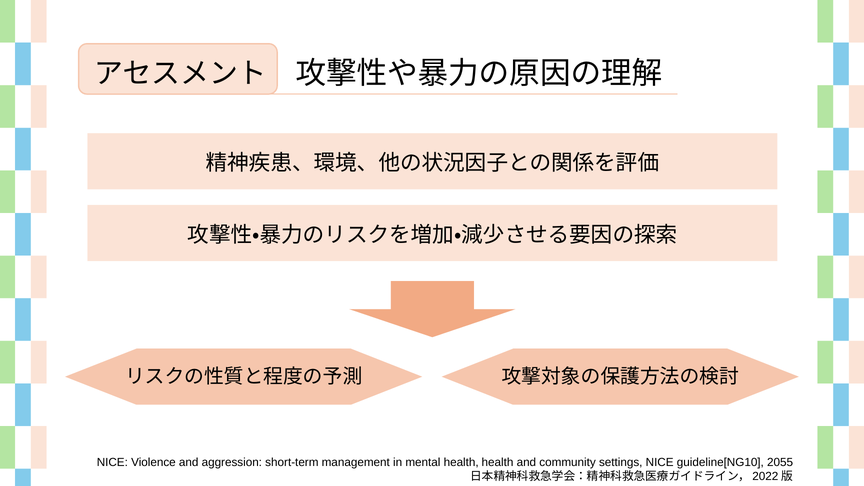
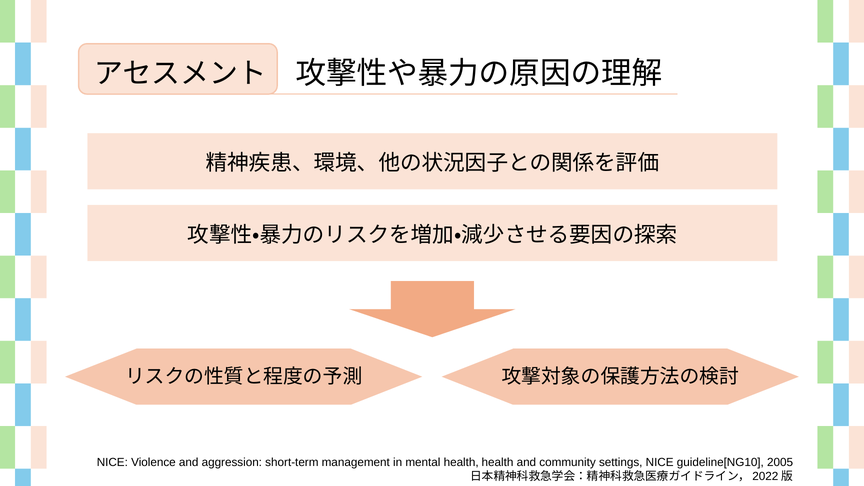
2055: 2055 -> 2005 (780, 462)
